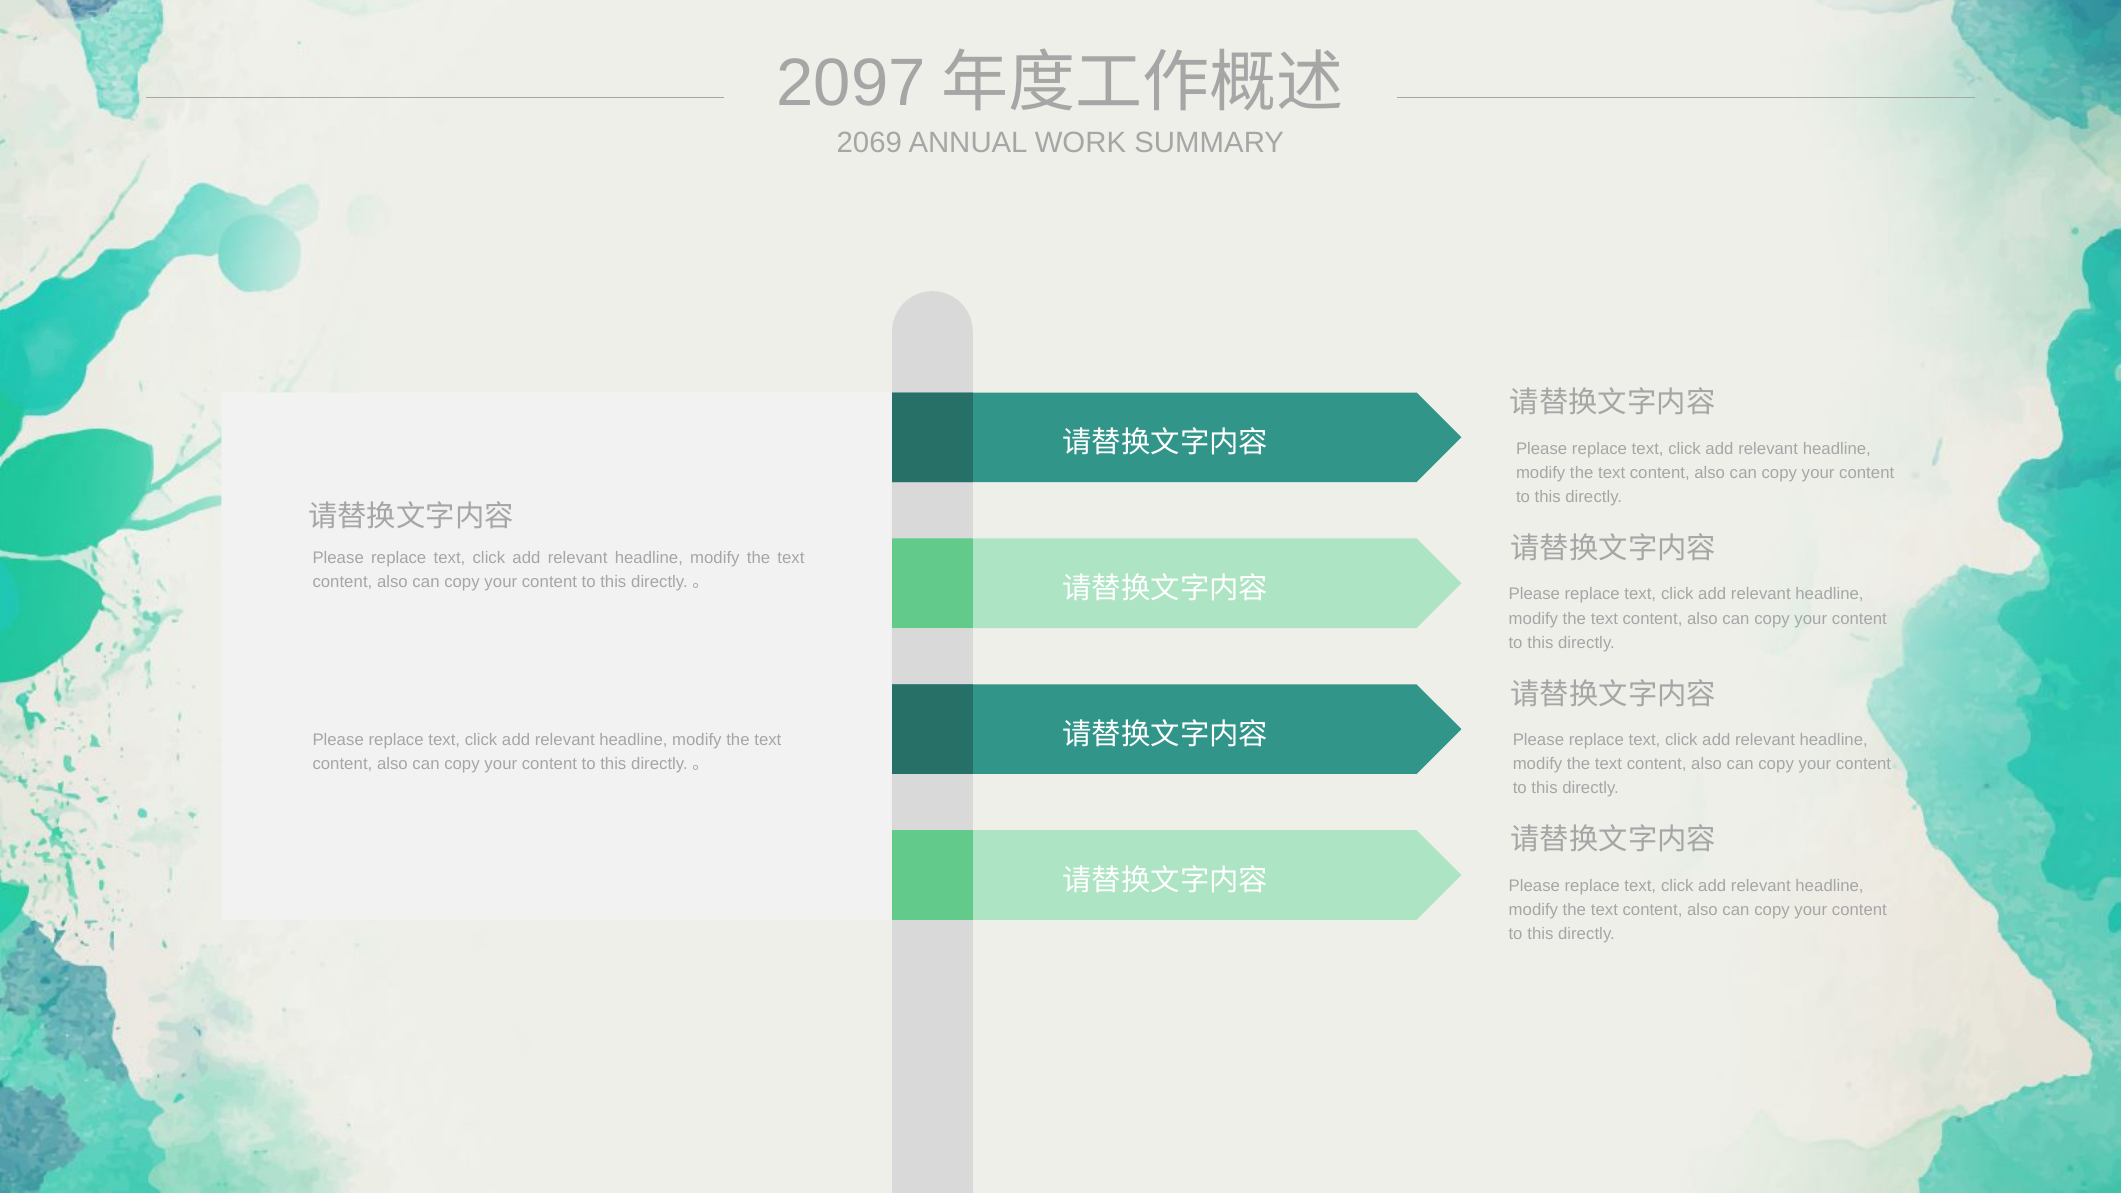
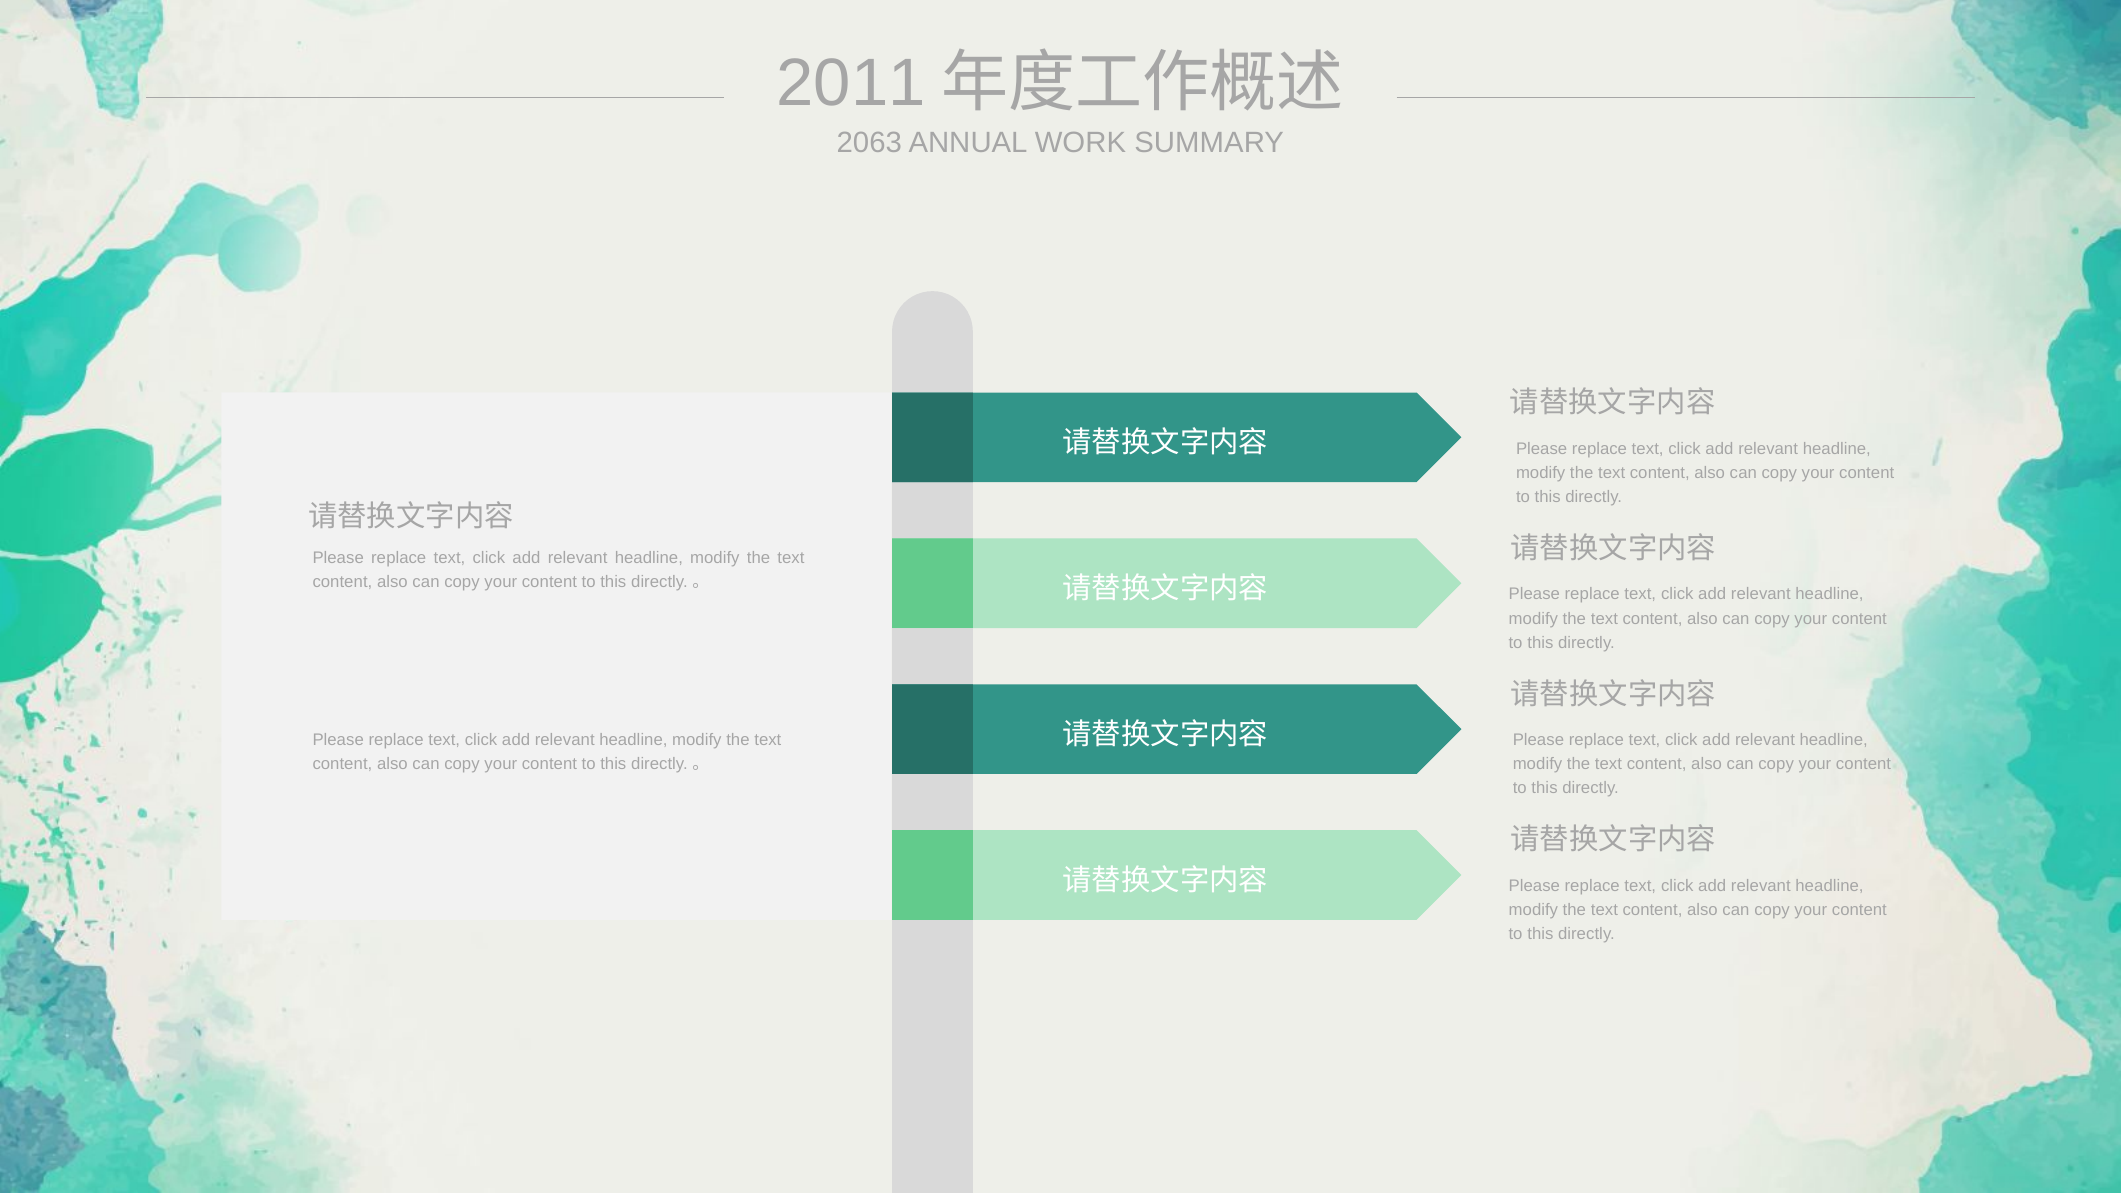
2097: 2097 -> 2011 (851, 84)
2069: 2069 -> 2063 (869, 142)
